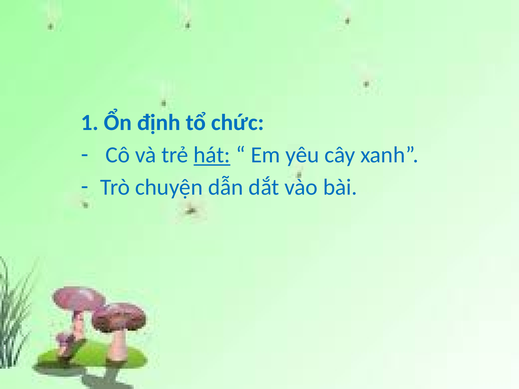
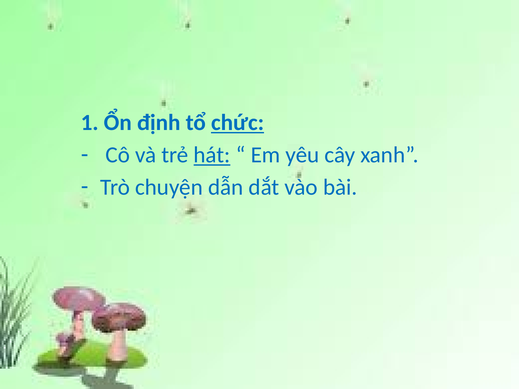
chức underline: none -> present (238, 123)
